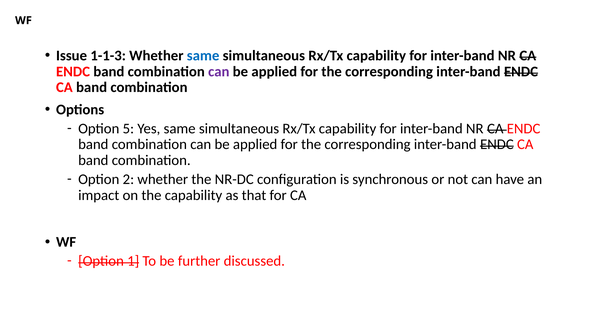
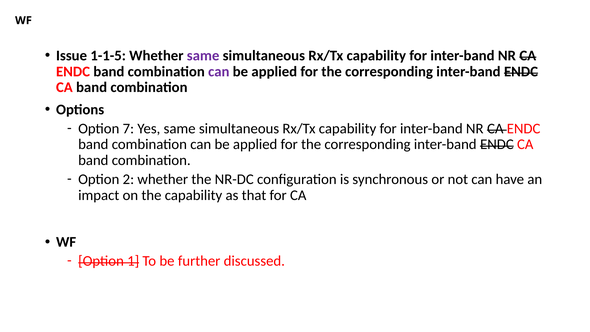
1-1-3: 1-1-3 -> 1-1-5 (108, 56)
same colour: blue -> purple (203, 56)
5: 5 -> 7 (128, 128)
